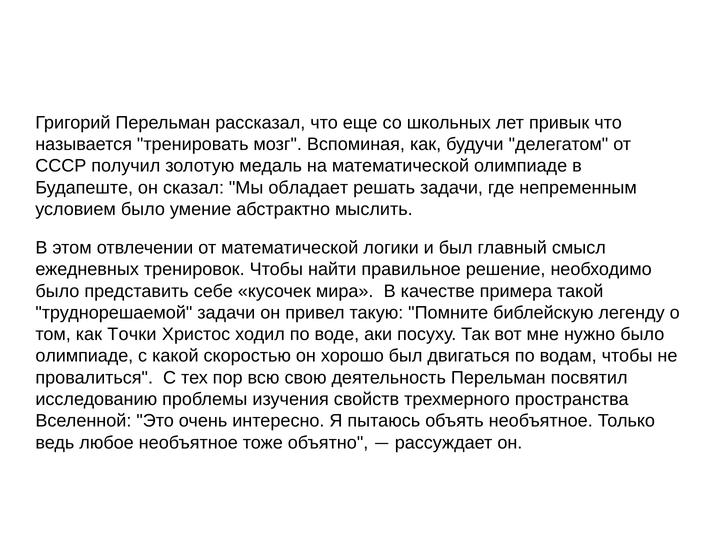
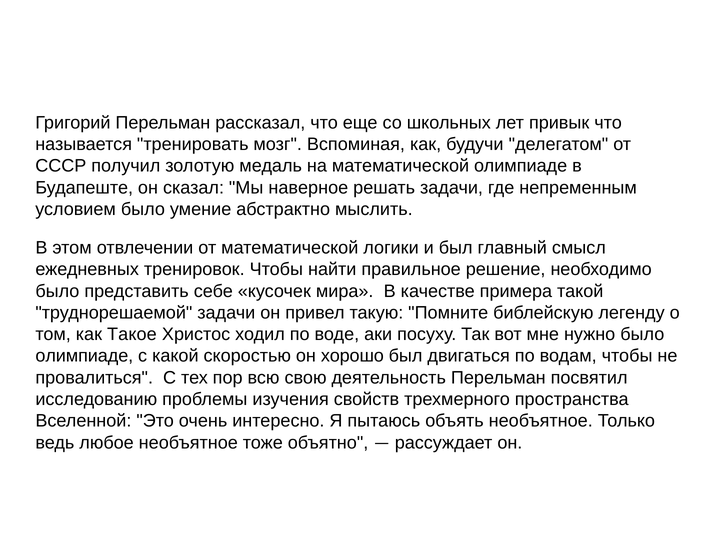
обладает: обладает -> наверное (308, 188)
Точки: Точки -> Такое (132, 335)
